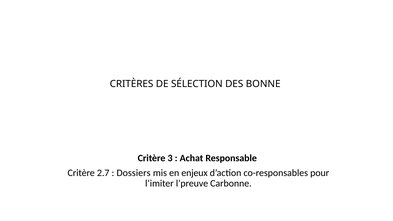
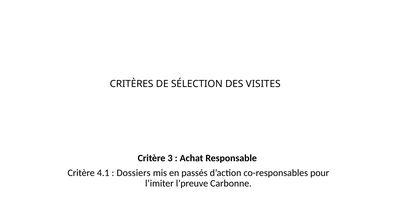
BONNE: BONNE -> VISITES (263, 84)
2.7: 2.7 -> 4.1 (103, 173)
enjeux: enjeux -> passés (194, 173)
